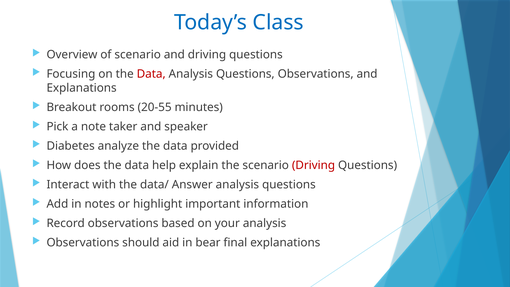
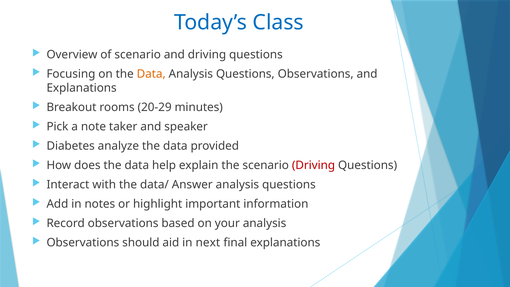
Data colour: red -> orange (151, 74)
20-55: 20-55 -> 20-29 (155, 107)
bear: bear -> next (208, 243)
